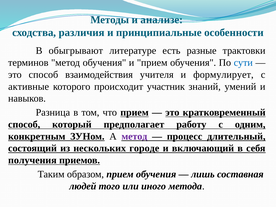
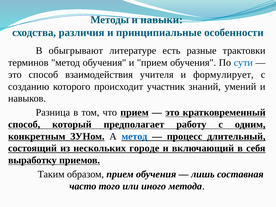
анализе: анализе -> навыки (162, 20)
активные: активные -> созданию (29, 87)
метод colour: purple -> blue (134, 136)
получения: получения -> выработку (32, 160)
людей: людей -> часто (83, 186)
